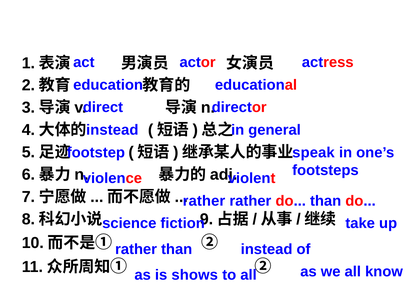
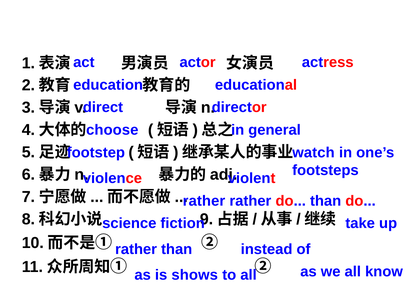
instead: instead -> choose (112, 130)
speak: speak -> watch (313, 152)
